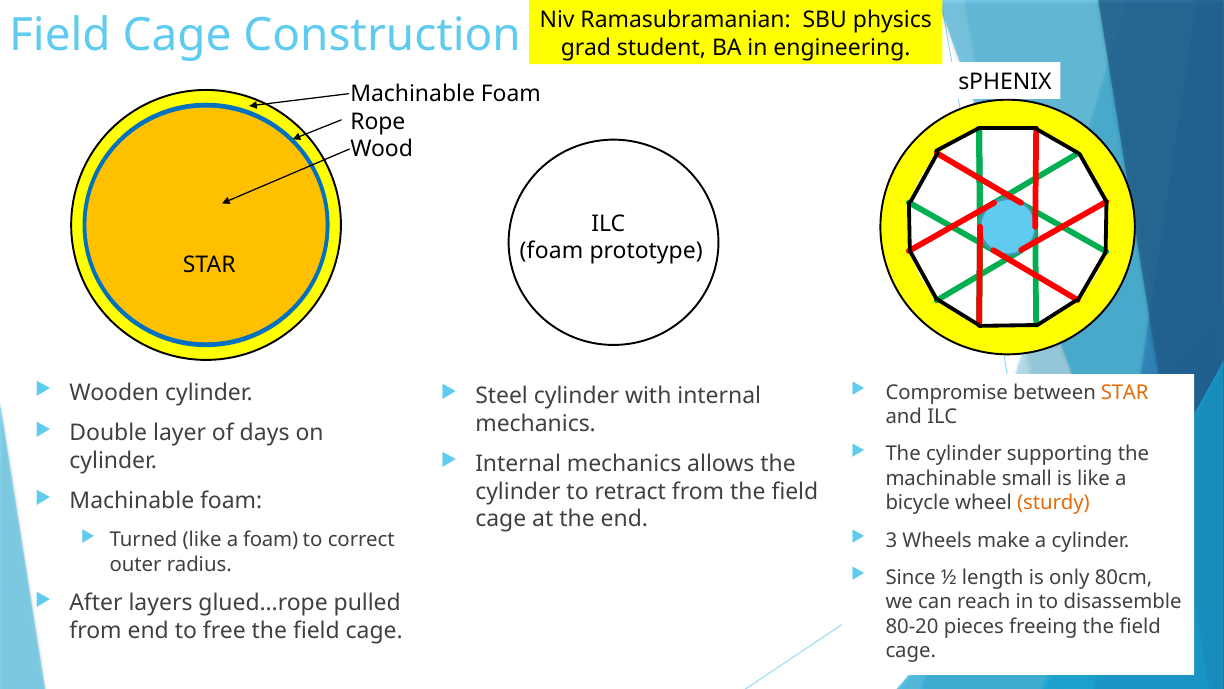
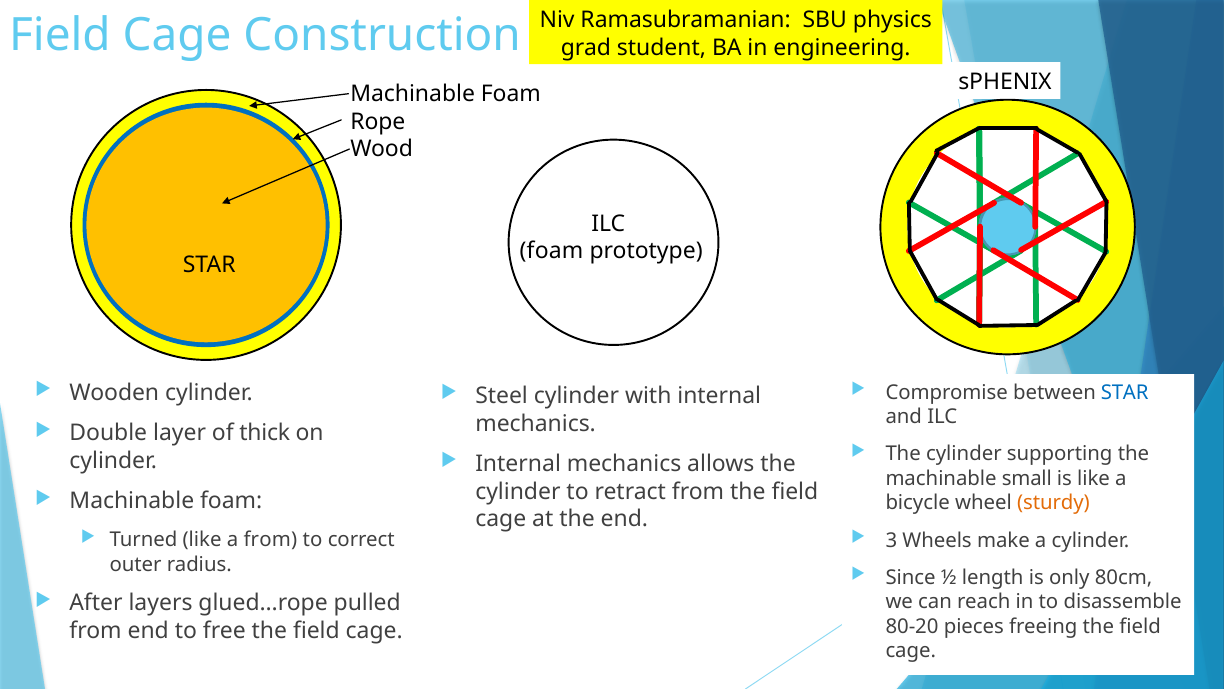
STAR colour: orange -> blue (1125, 392)
days: days -> thick (265, 433)
a foam: foam -> from (270, 540)
